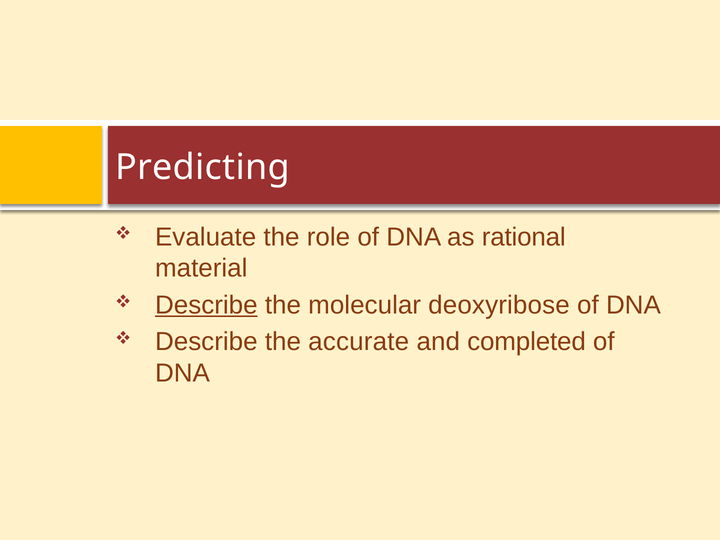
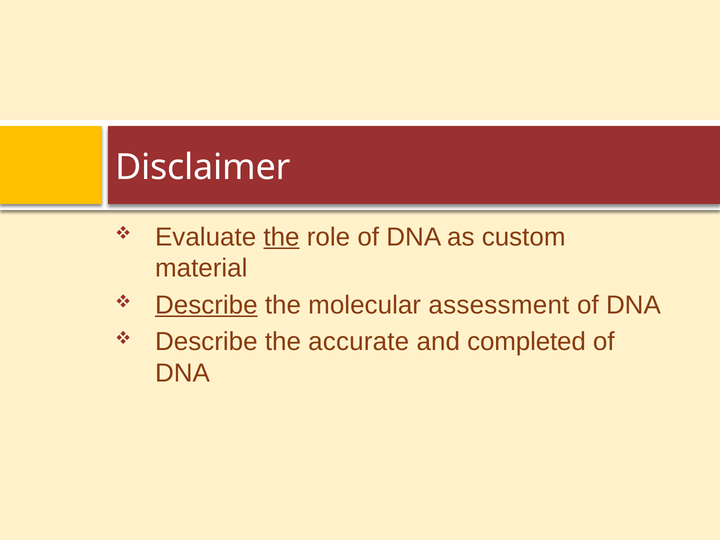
Predicting: Predicting -> Disclaimer (203, 167)
the underline: none -> present (282, 237)
rational: rational -> custom (524, 237)
deoxyribose: deoxyribose -> assessment (499, 305)
